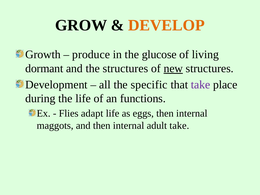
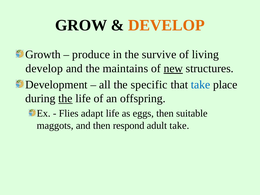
glucose: glucose -> survive (159, 55)
dormant: dormant -> develop (44, 68)
the structures: structures -> maintains (125, 68)
take colour: purple -> blue (201, 85)
the underline: none -> present (65, 99)
functions: functions -> offspring (143, 99)
eggs then internal: internal -> suitable (192, 113)
and then internal: internal -> respond (129, 126)
